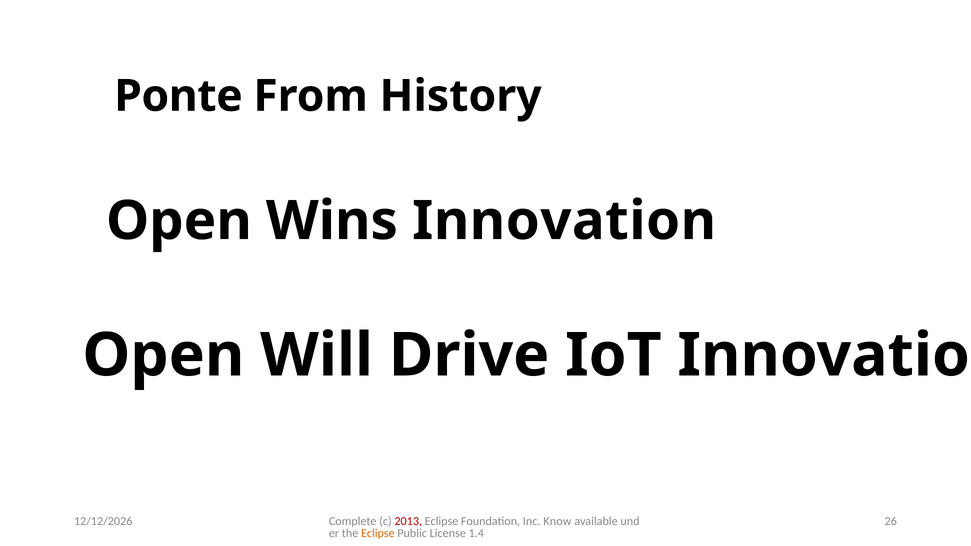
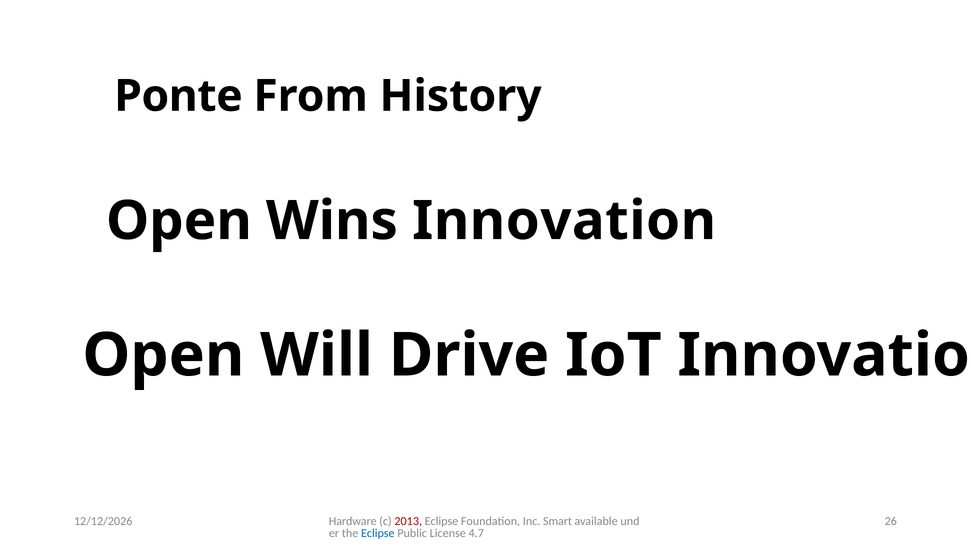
Complete: Complete -> Hardware (353, 521)
Know: Know -> Smart (558, 521)
Eclipse colour: orange -> blue (378, 534)
1.4: 1.4 -> 4.7 (476, 534)
